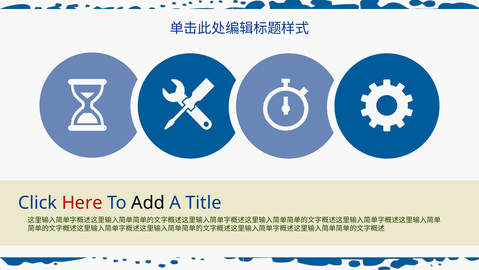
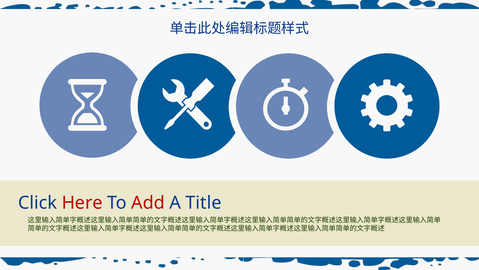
Add colour: black -> red (148, 203)
